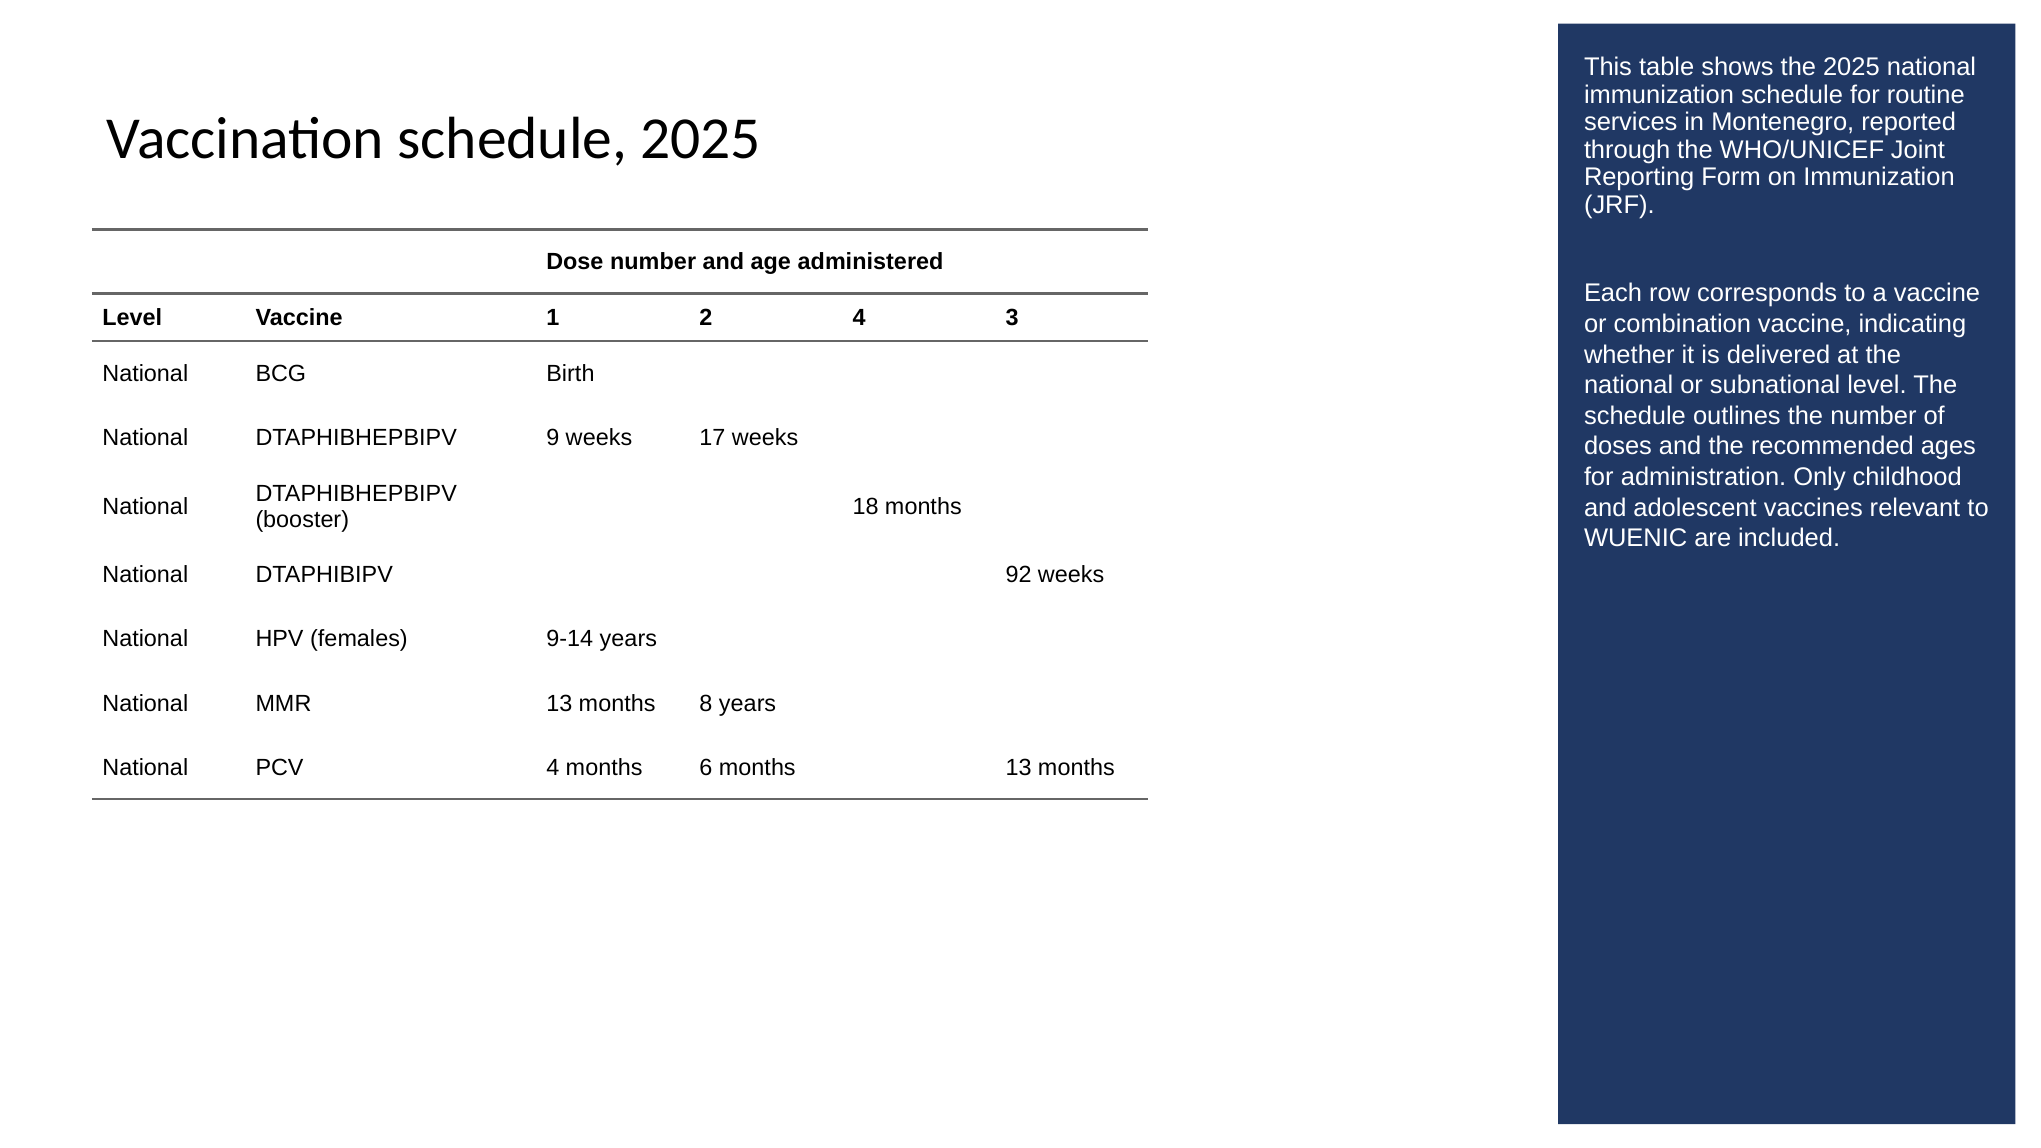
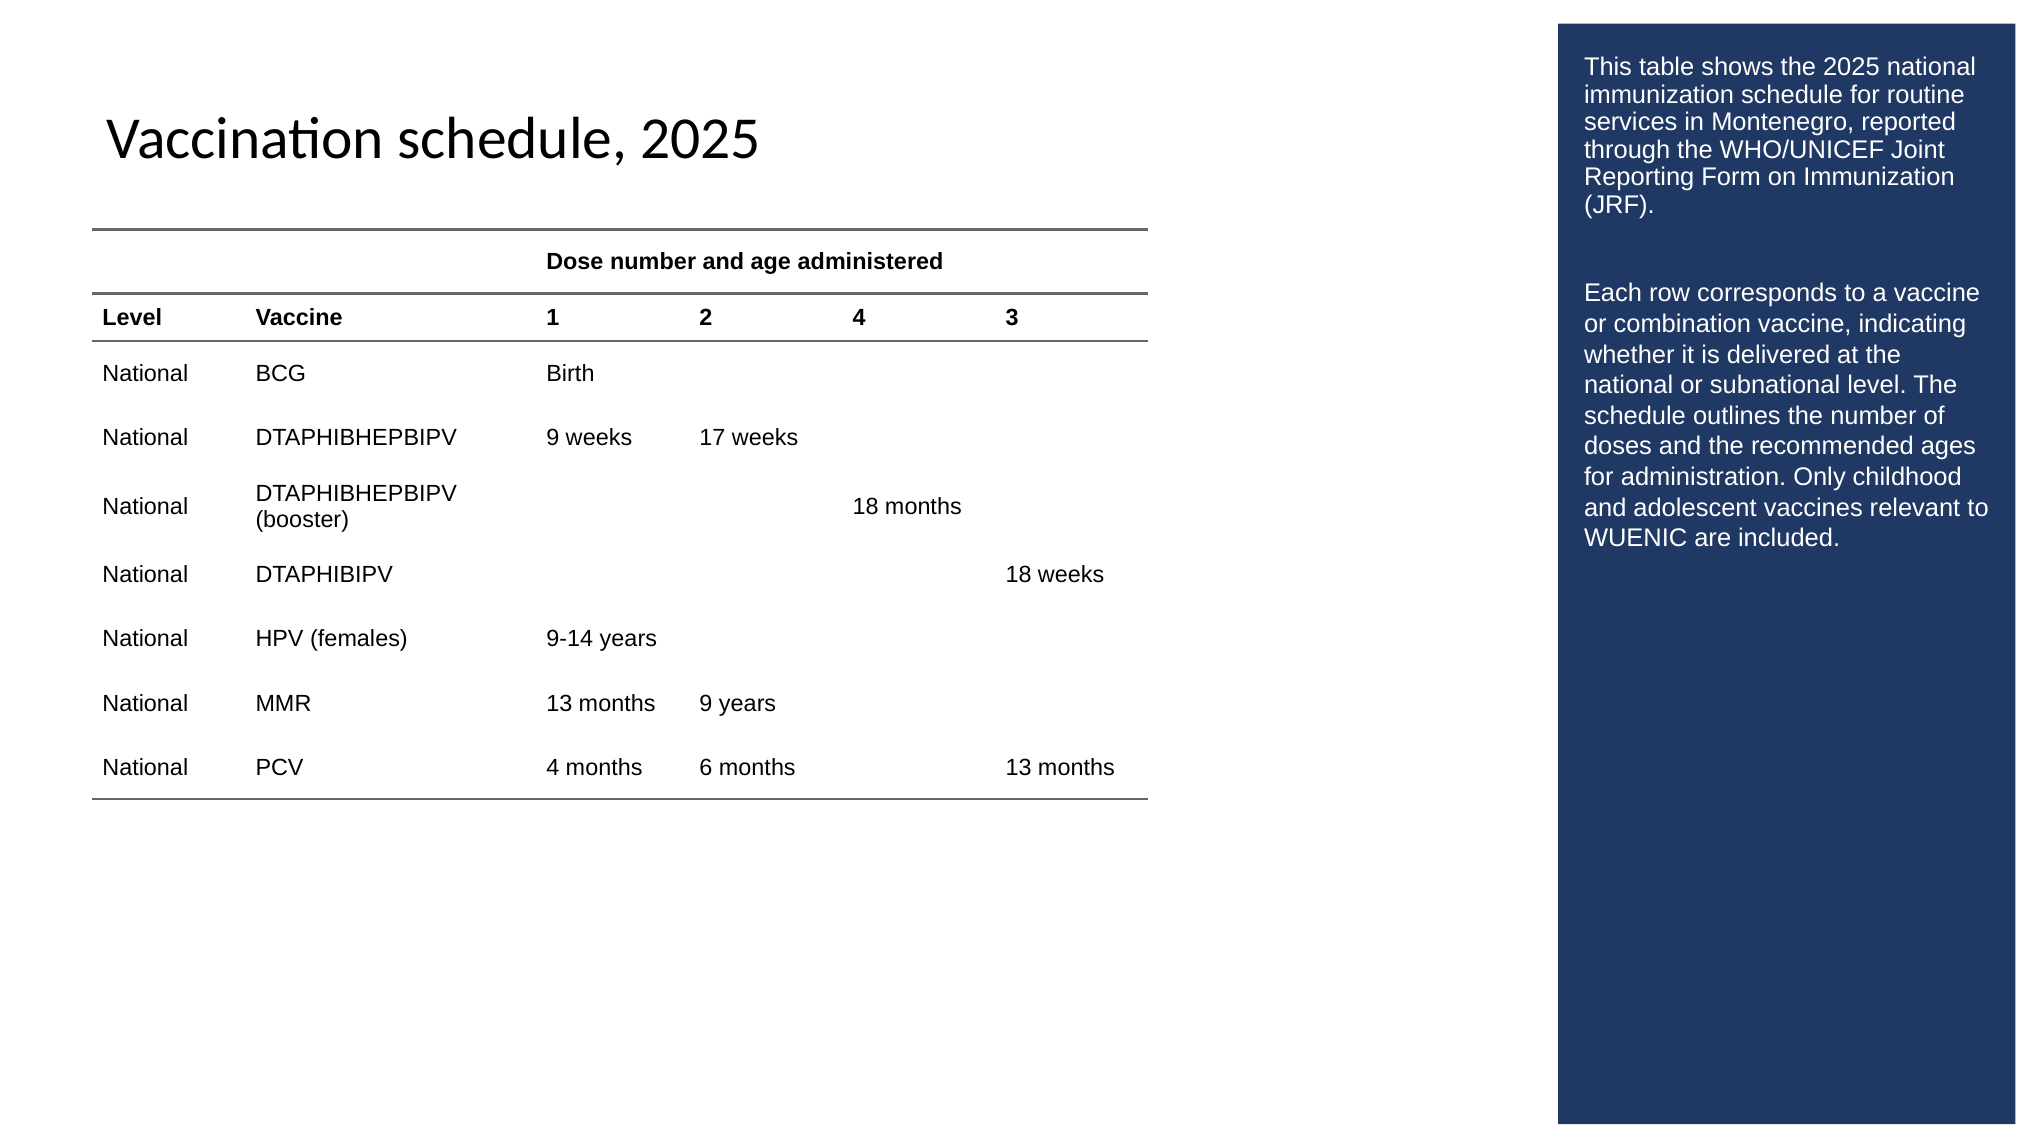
DTAPHIBIPV 92: 92 -> 18 (1019, 575)
months 8: 8 -> 9 (706, 703)
